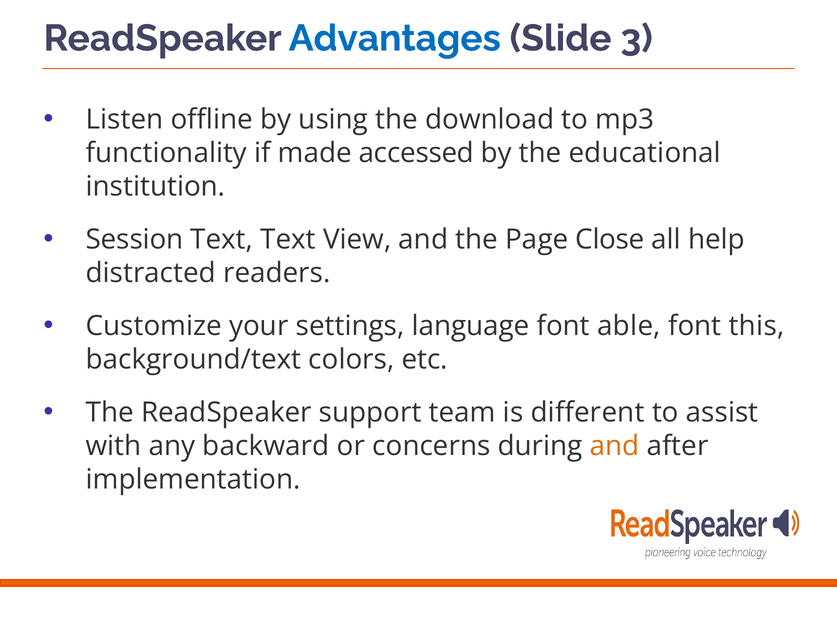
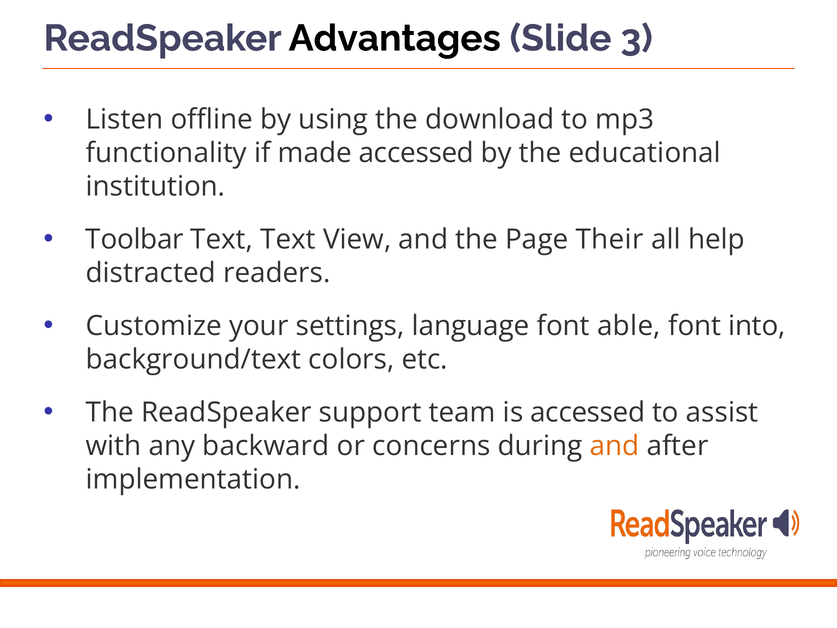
Advantages colour: blue -> black (395, 38)
Session: Session -> Toolbar (135, 239)
Close: Close -> Their (610, 239)
this: this -> into (757, 326)
is different: different -> accessed (588, 412)
